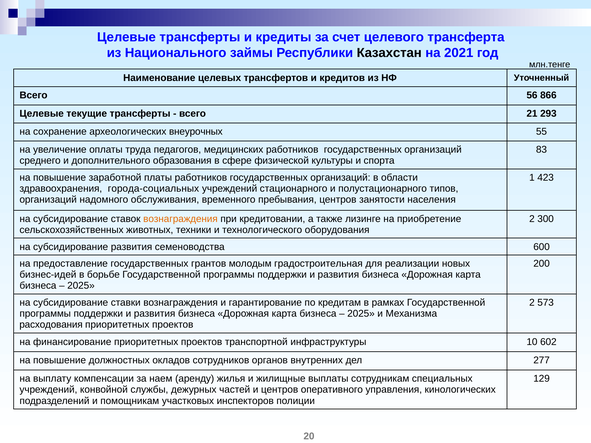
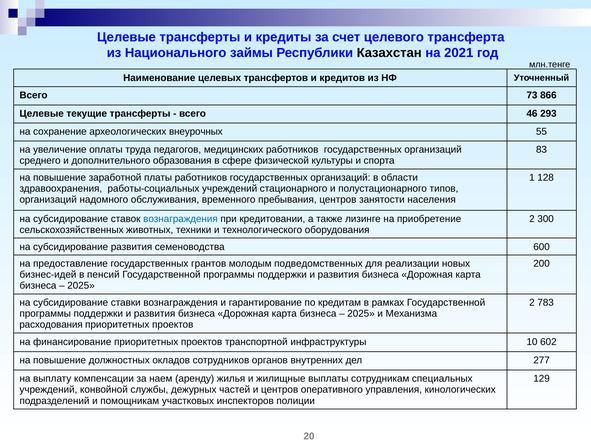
56: 56 -> 73 (532, 95)
21: 21 -> 46 (532, 114)
423: 423 -> 128 (546, 178)
города-социальных: города-социальных -> работы-социальных (153, 189)
вознаграждения colour: orange -> blue (180, 219)
градостроительная: градостроительная -> подведомственных (318, 264)
борьбе: борьбе -> пенсий (103, 275)
573: 573 -> 783 (546, 303)
